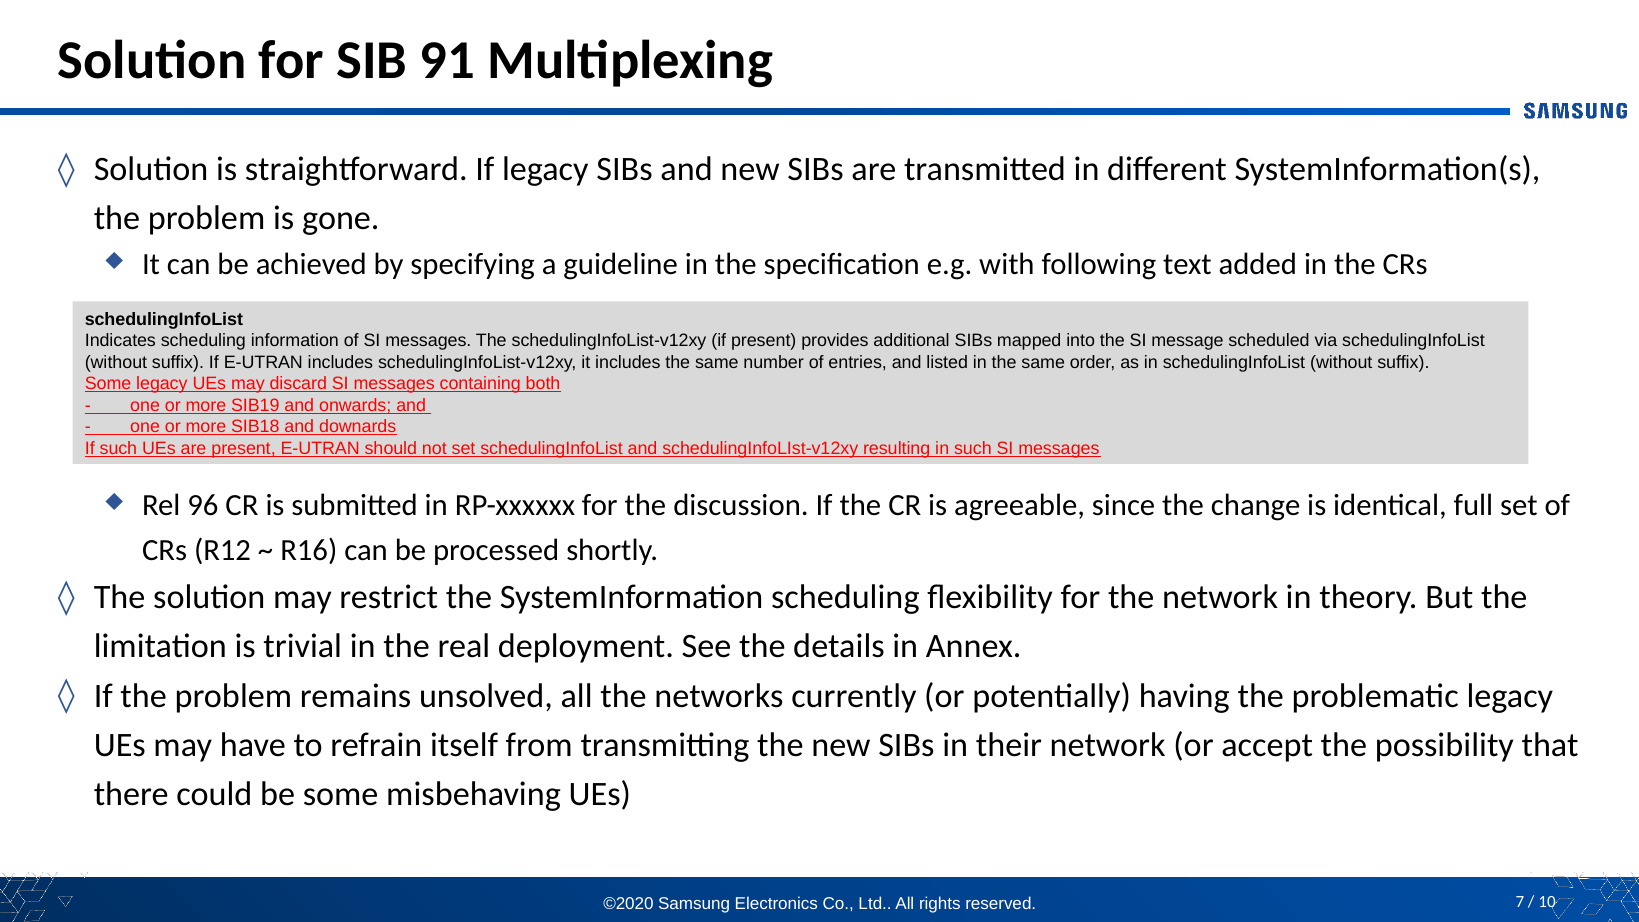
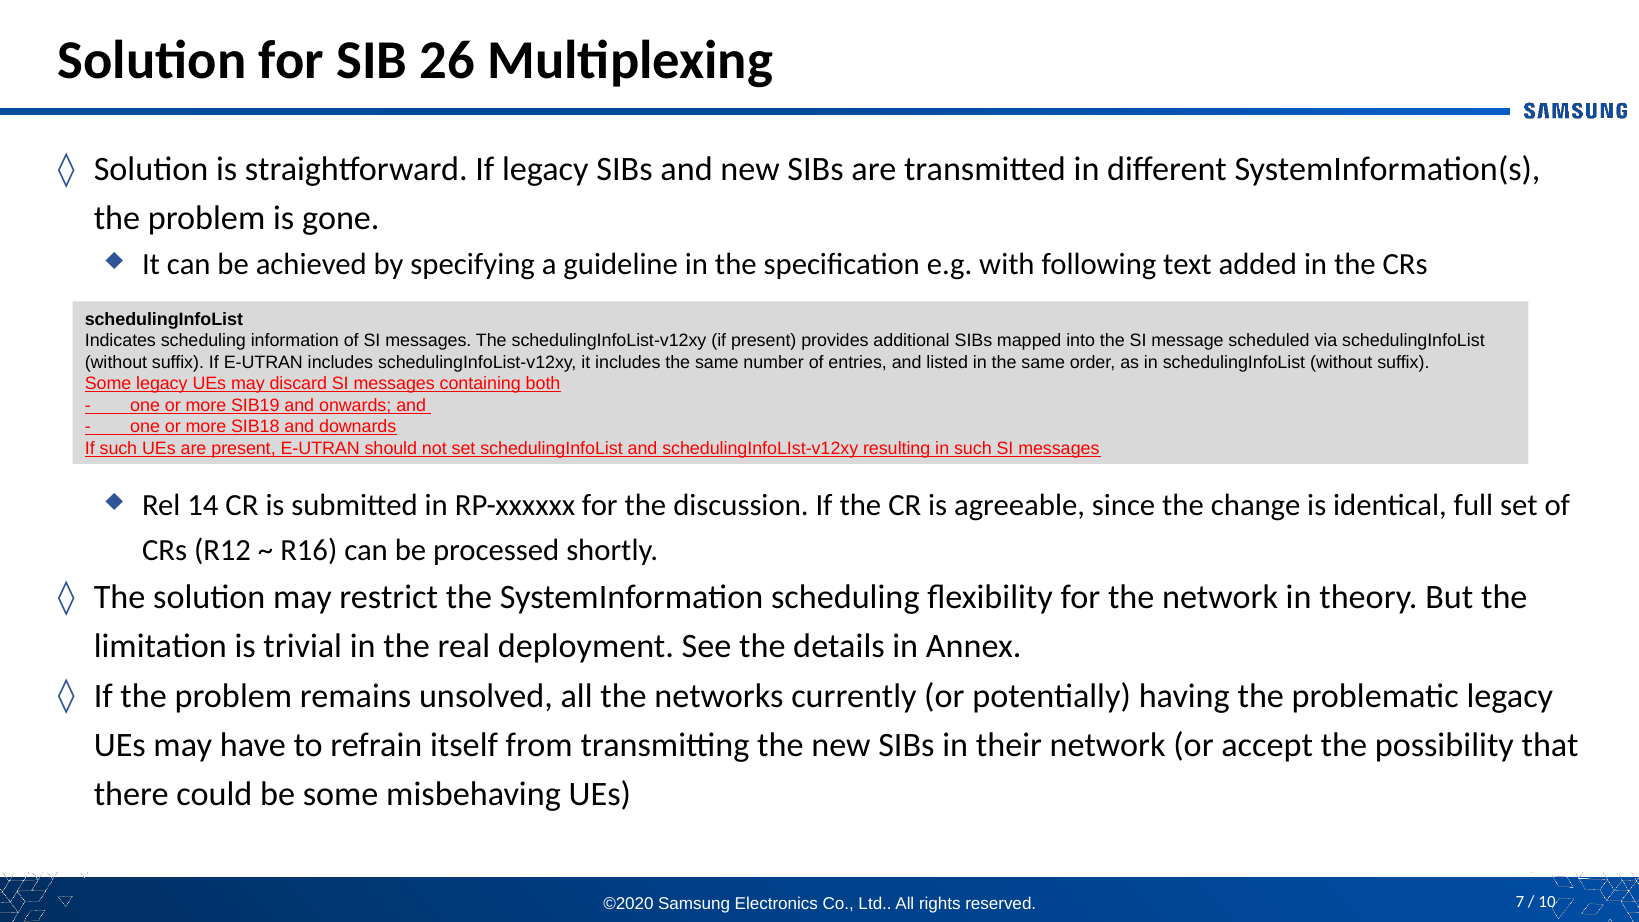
91: 91 -> 26 (447, 60)
96: 96 -> 14 (203, 506)
